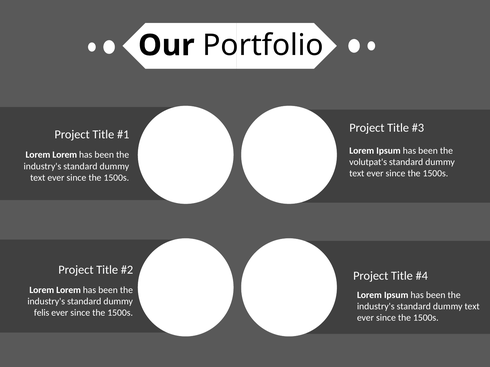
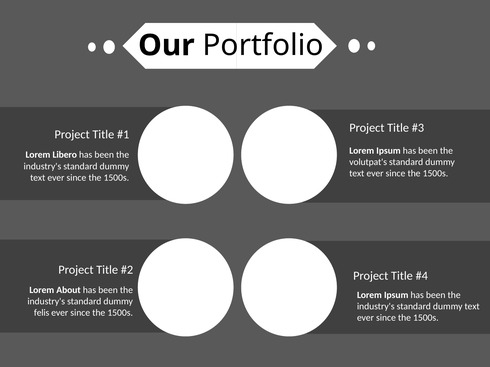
Lorem: Lorem -> Libero (65, 155)
Lorem: Lorem -> About (69, 290)
